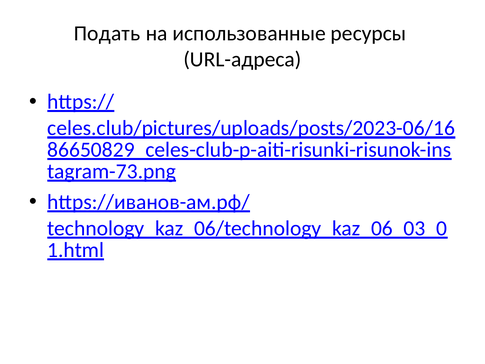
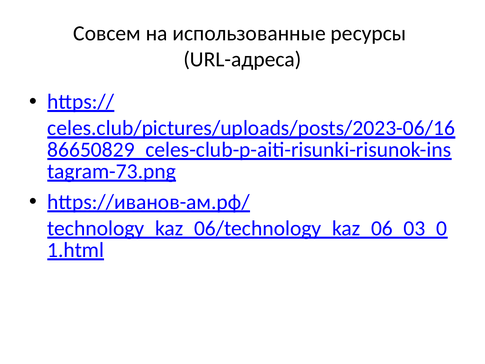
Подать: Подать -> Совсем (107, 33)
